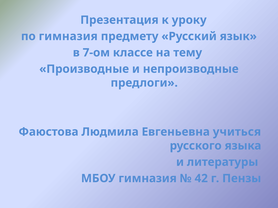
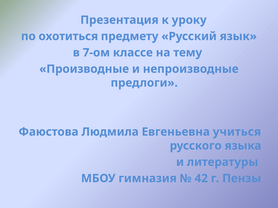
по гимназия: гимназия -> охотиться (68, 36)
